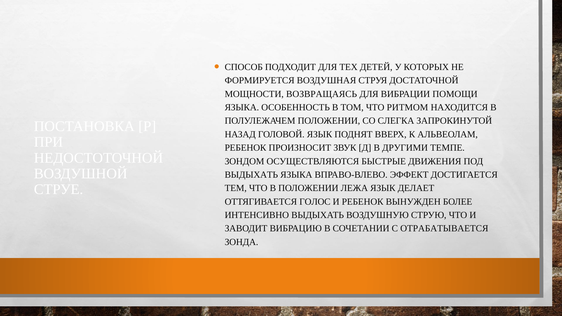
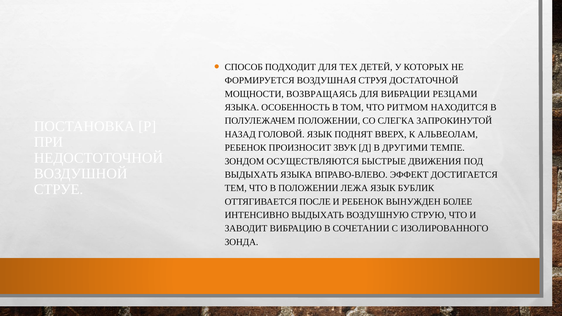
ПОМОЩИ: ПОМОЩИ -> РЕЗЦАМИ (455, 94)
ДЕЛАЕТ: ДЕЛАЕТ -> БУБЛИК (416, 188)
ГОЛОС: ГОЛОС -> ПОСЛЕ (315, 202)
ОТРАБАТЫВАЕТСЯ: ОТРАБАТЫВАЕТСЯ -> ИЗОЛИРОВАННОГО (444, 229)
